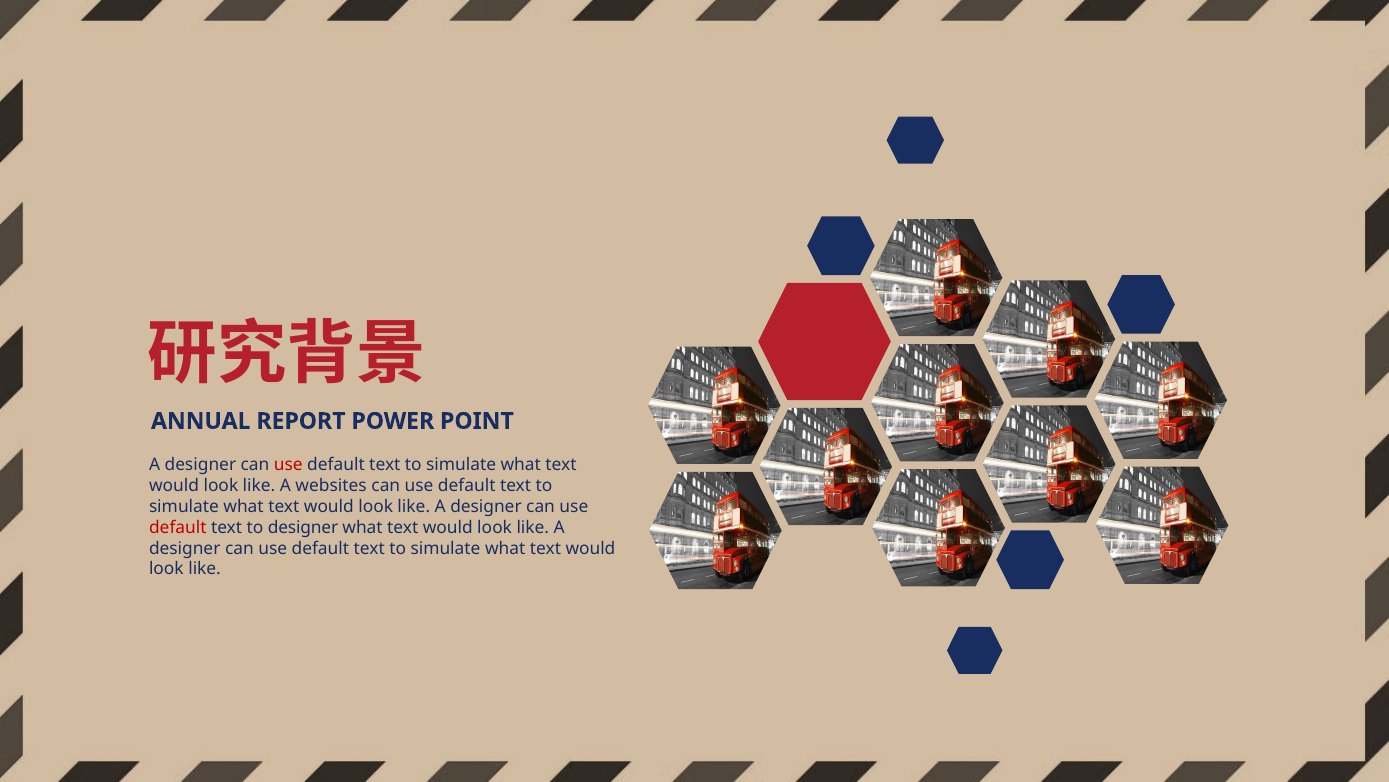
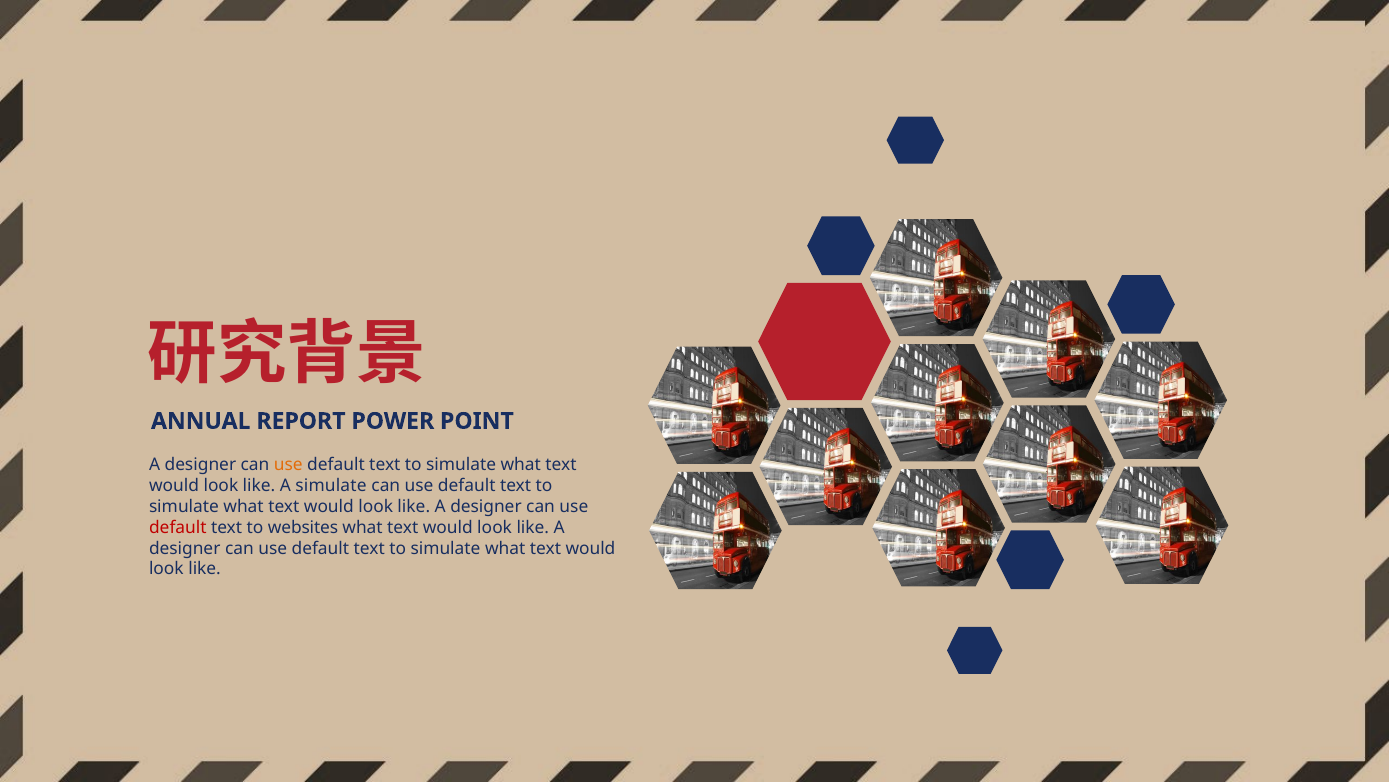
use colour: red -> orange (288, 465)
A websites: websites -> simulate (331, 485)
to designer: designer -> websites (303, 527)
